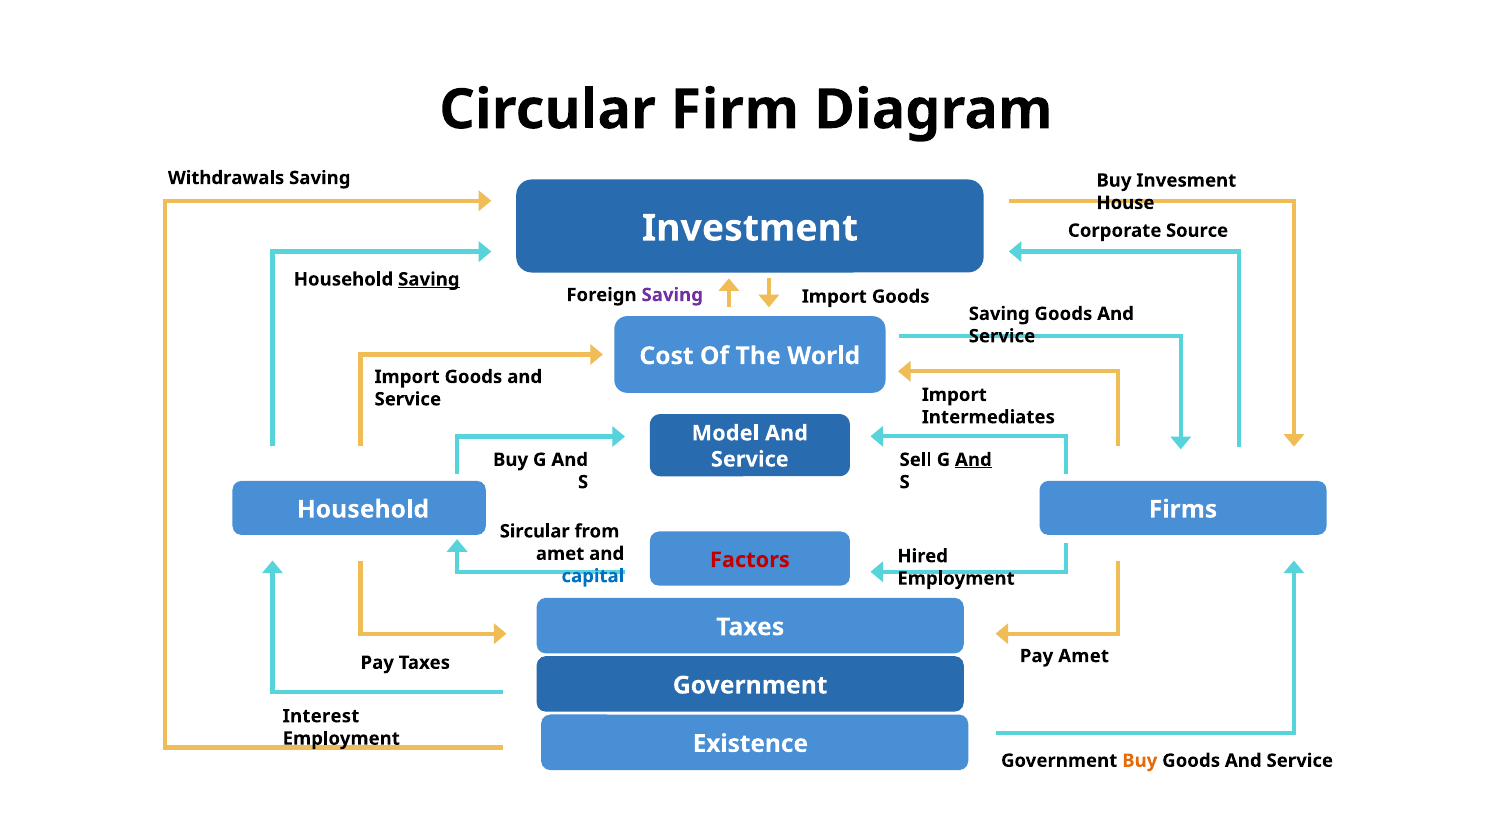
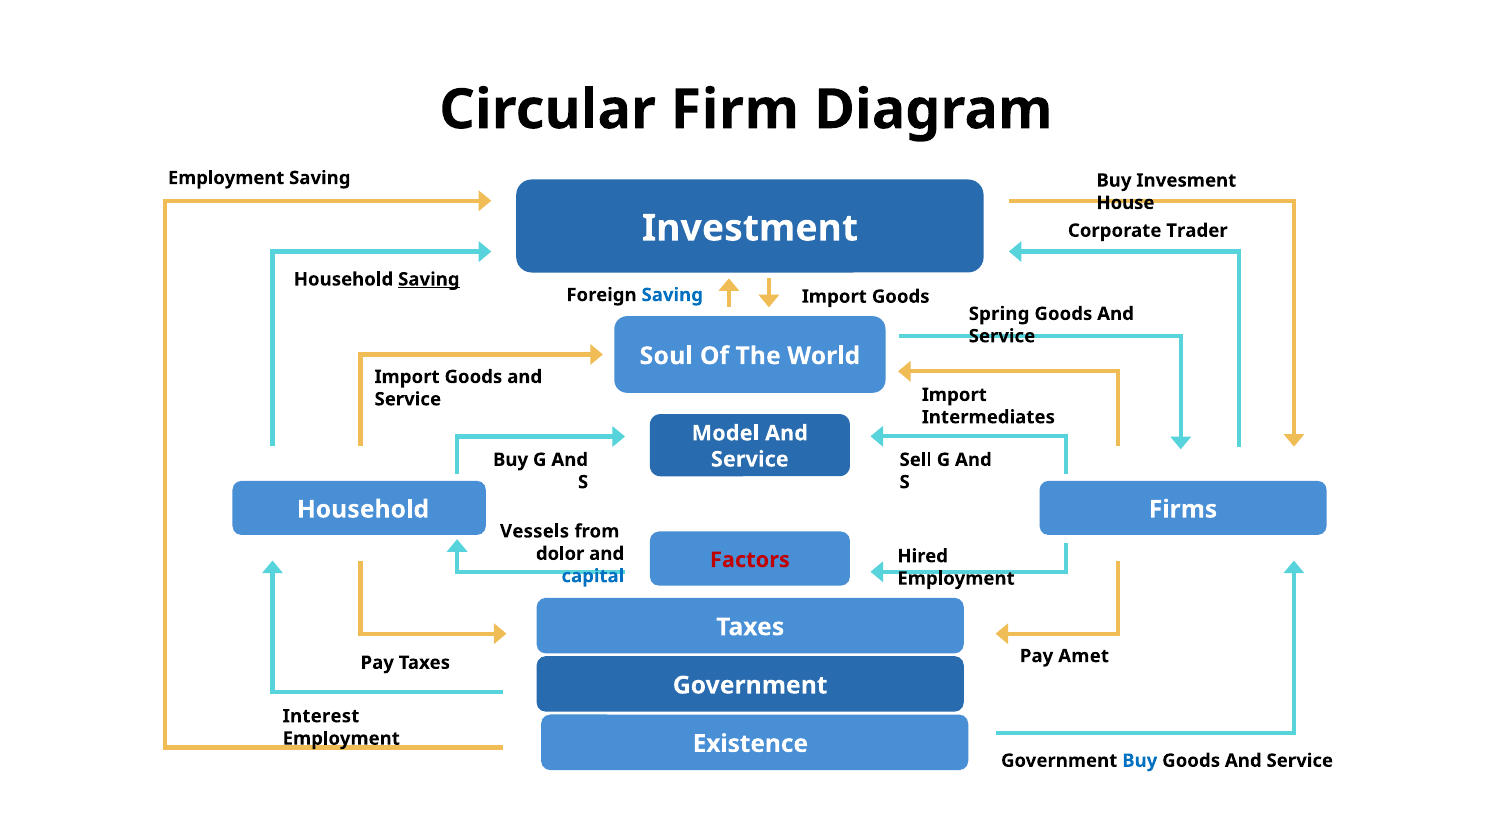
Withdrawals: Withdrawals -> Employment (226, 178)
Source: Source -> Trader (1197, 231)
Saving colour: purple -> blue (672, 295)
Saving: Saving -> Spring (999, 314)
Cost: Cost -> Soul (666, 356)
And underline: present -> none (973, 460)
Sircular: Sircular -> Vessels (535, 531)
amet: amet -> dolor (560, 554)
Buy colour: orange -> blue (1140, 761)
